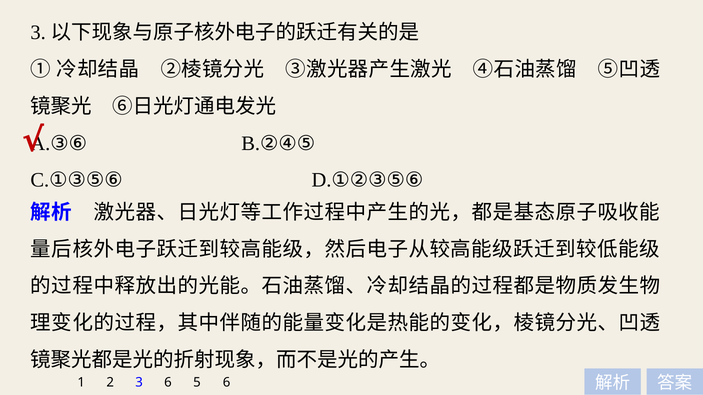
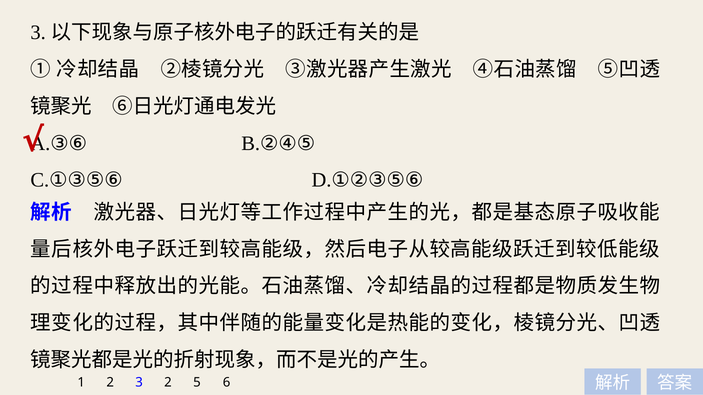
3 6: 6 -> 2 (168, 383)
